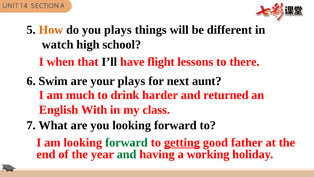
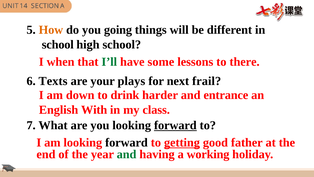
you plays: plays -> going (118, 30)
watch: watch -> school (58, 44)
I’ll colour: black -> green (109, 62)
flight: flight -> some (161, 62)
Swim: Swim -> Texts (53, 81)
aunt: aunt -> frail (207, 81)
much: much -> down (80, 95)
returned: returned -> entrance (226, 95)
forward underline: none -> present (175, 125)
forward colour: green -> black (126, 142)
